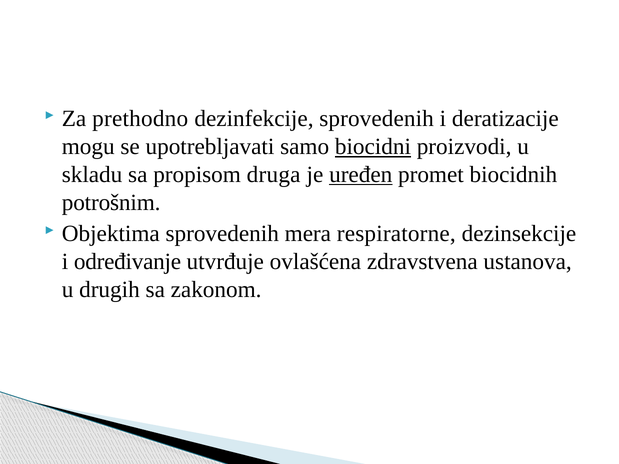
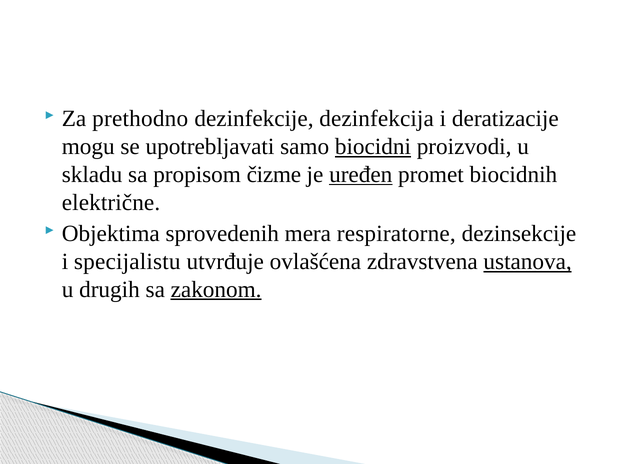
dezinfekcije sprovedenih: sprovedenih -> dezinfekcija (377, 119)
druga: druga -> čizme (274, 175)
potrošnim: potrošnim -> električne (111, 203)
određivanje: određivanje -> specijalistu (127, 262)
ustanova underline: none -> present (528, 262)
zakonom underline: none -> present (216, 290)
